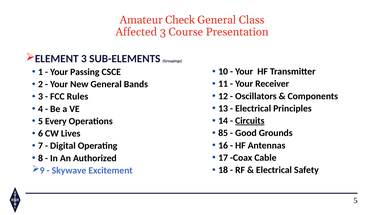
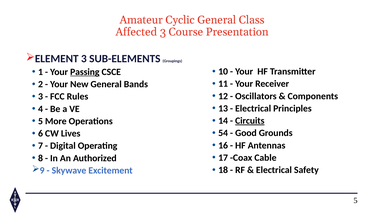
Check: Check -> Cyclic (180, 20)
Passing underline: none -> present (85, 72)
Every: Every -> More (56, 121)
85: 85 -> 54 (223, 133)
